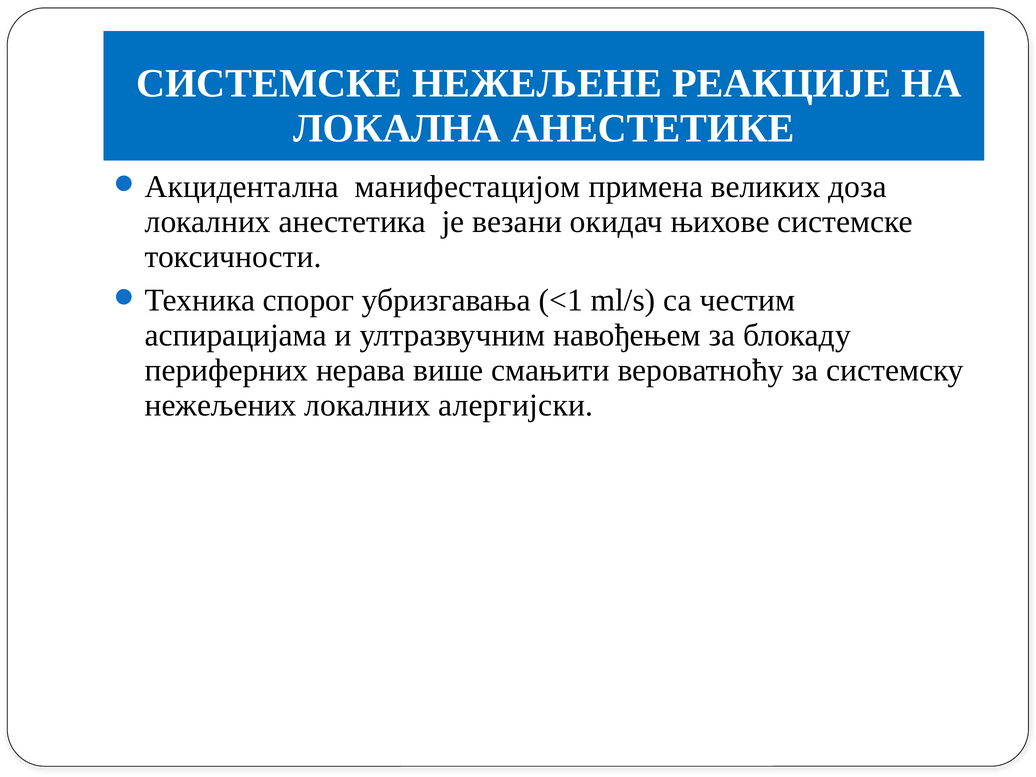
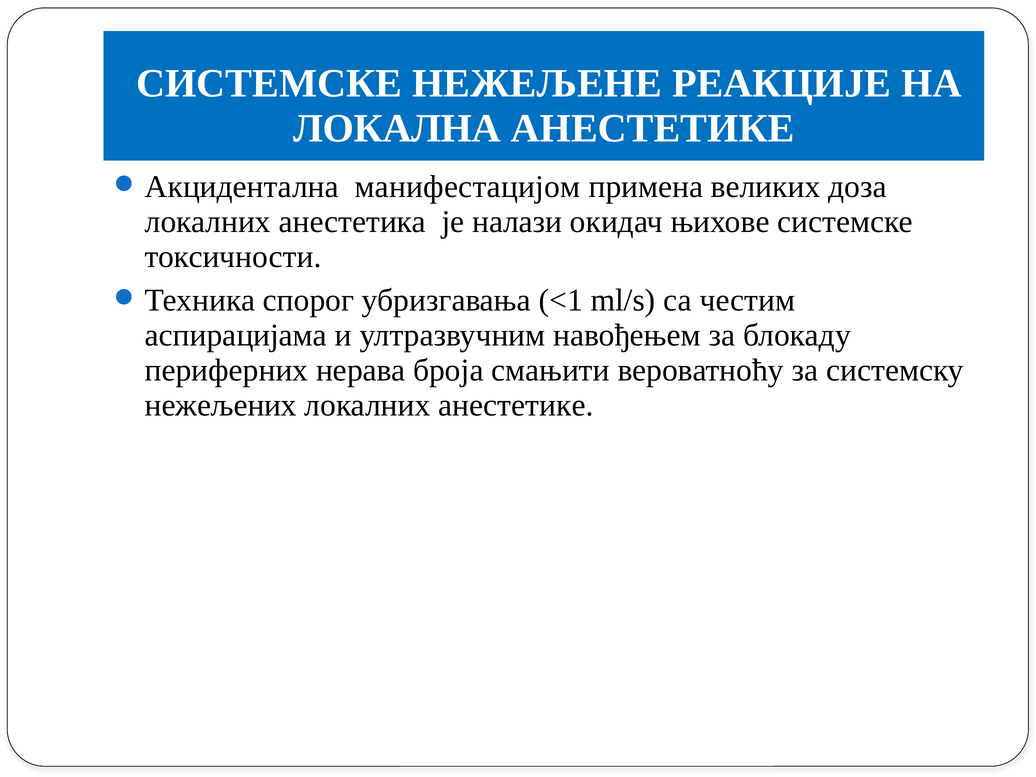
везани: везани -> налази (517, 222)
више: више -> броја (448, 370)
локалних алергијски: алергијски -> анестетике (516, 405)
